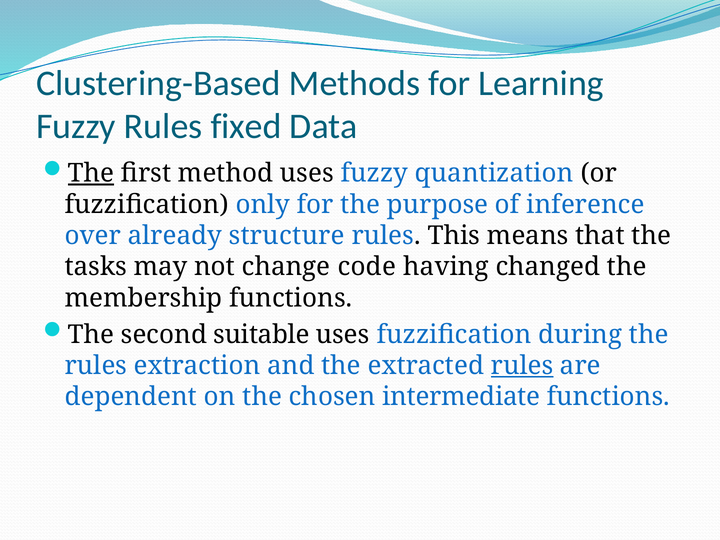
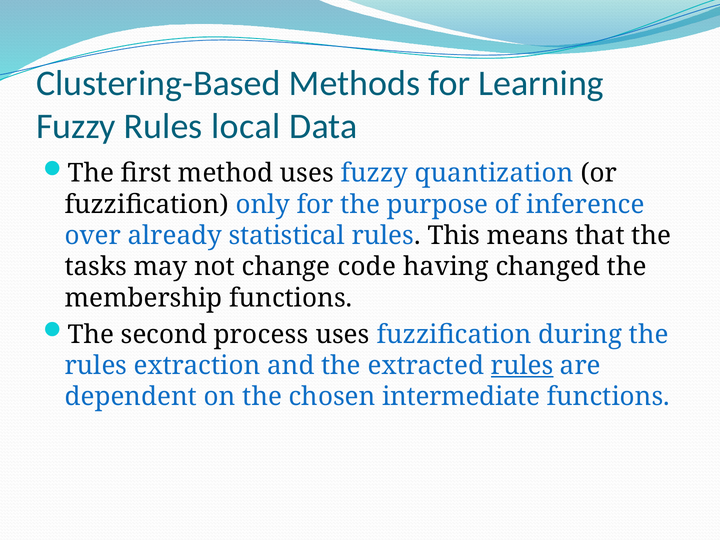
fixed: fixed -> local (246, 126)
The underline: present -> none (91, 173)
structure: structure -> statistical (287, 236)
suitable: suitable -> process (261, 334)
